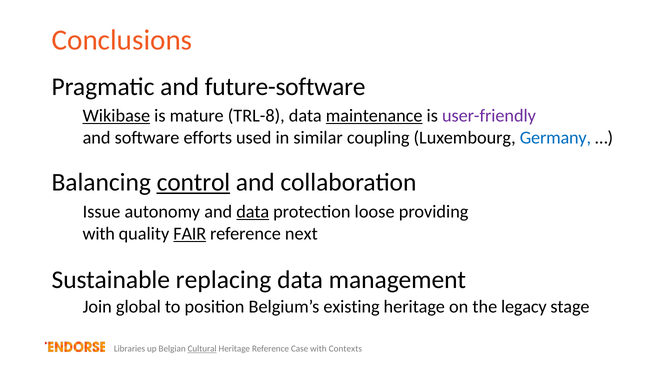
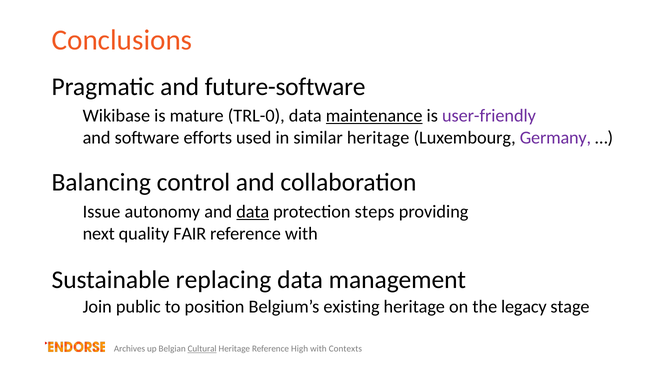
Wikibase underline: present -> none (116, 116)
TRL-8: TRL-8 -> TRL-0 (256, 116)
similar coupling: coupling -> heritage (378, 138)
Germany colour: blue -> purple (555, 138)
control underline: present -> none (193, 182)
loose: loose -> steps (375, 212)
with: with -> next (99, 234)
FAIR underline: present -> none (190, 234)
reference next: next -> with (301, 234)
global: global -> public (138, 307)
Libraries: Libraries -> Archives (129, 349)
Case: Case -> High (300, 349)
